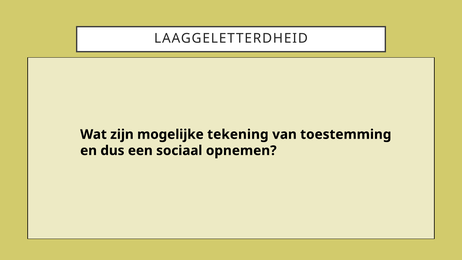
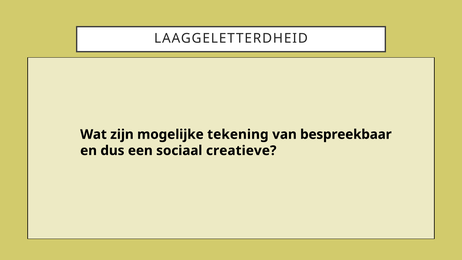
toestemming: toestemming -> bespreekbaar (346, 134)
opnemen: opnemen -> creatieve (241, 151)
